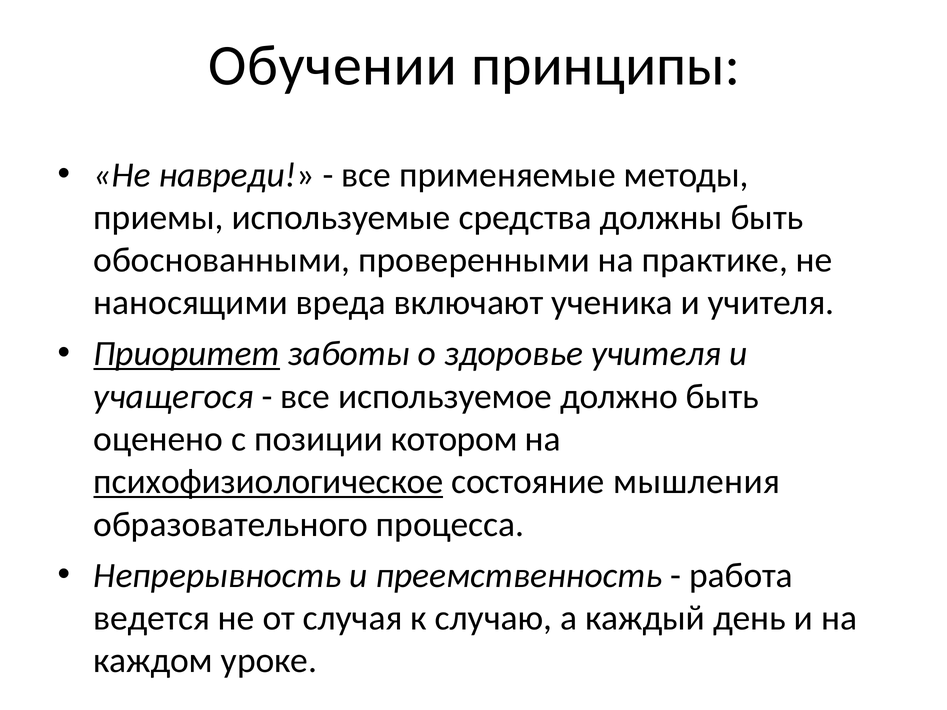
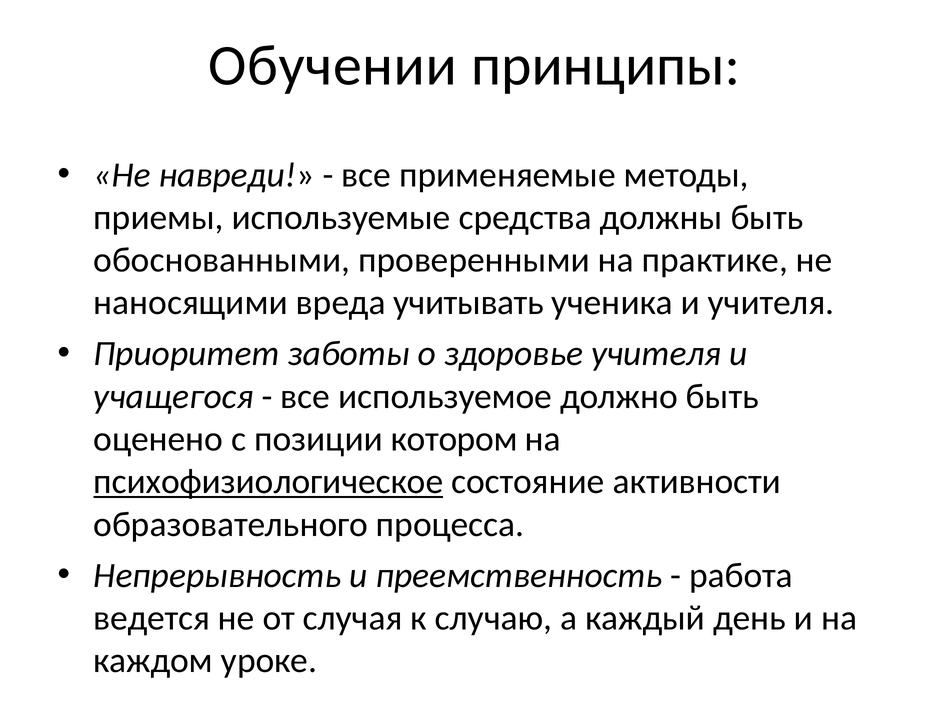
включают: включают -> учитывать (469, 303)
Приоритет underline: present -> none (187, 354)
мышления: мышления -> активности (697, 482)
